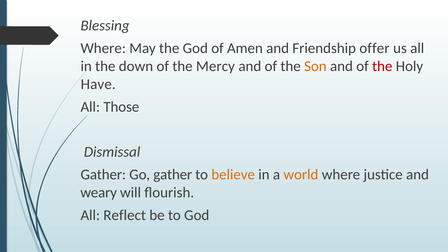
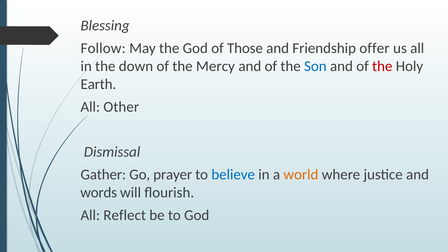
Where: Where -> Follow (103, 48)
Amen: Amen -> Those (245, 48)
Son colour: orange -> blue (315, 66)
Have: Have -> Earth (98, 84)
Those: Those -> Other (121, 107)
Go gather: gather -> prayer (173, 175)
believe colour: orange -> blue (233, 175)
weary: weary -> words (99, 193)
